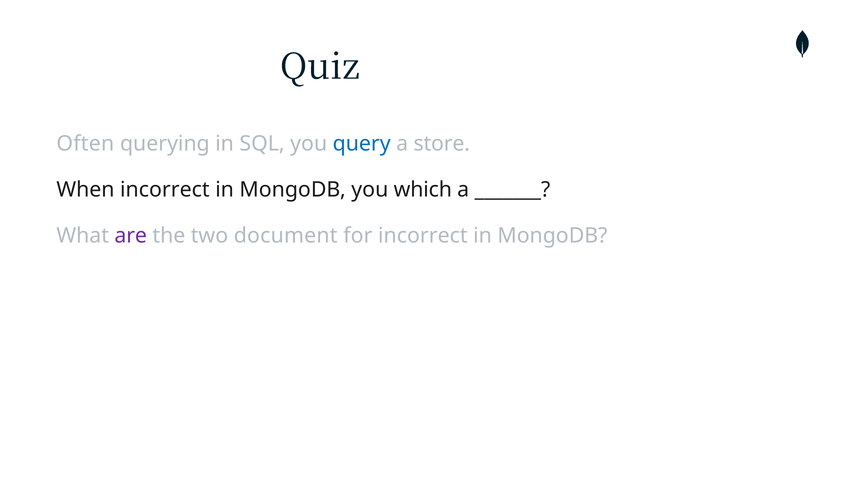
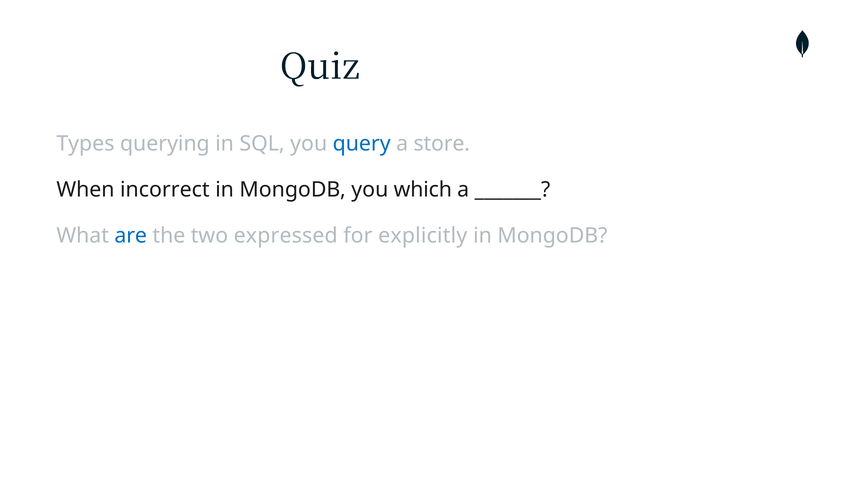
Often: Often -> Types (85, 144)
are colour: purple -> blue (131, 236)
document: document -> expressed (286, 236)
for incorrect: incorrect -> explicitly (423, 236)
